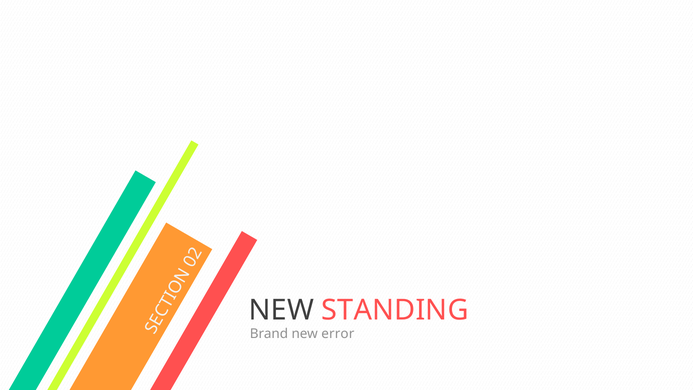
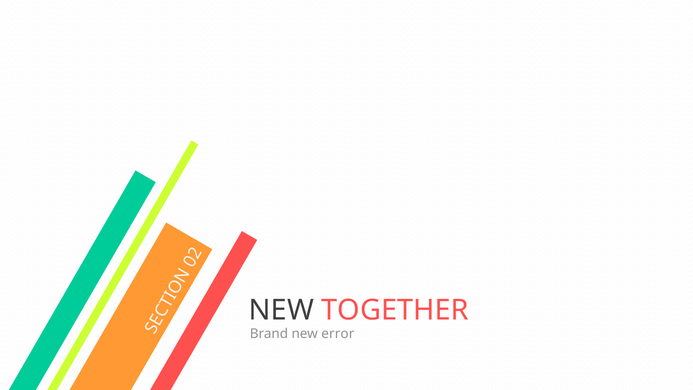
STANDING: STANDING -> TOGETHER (395, 310)
